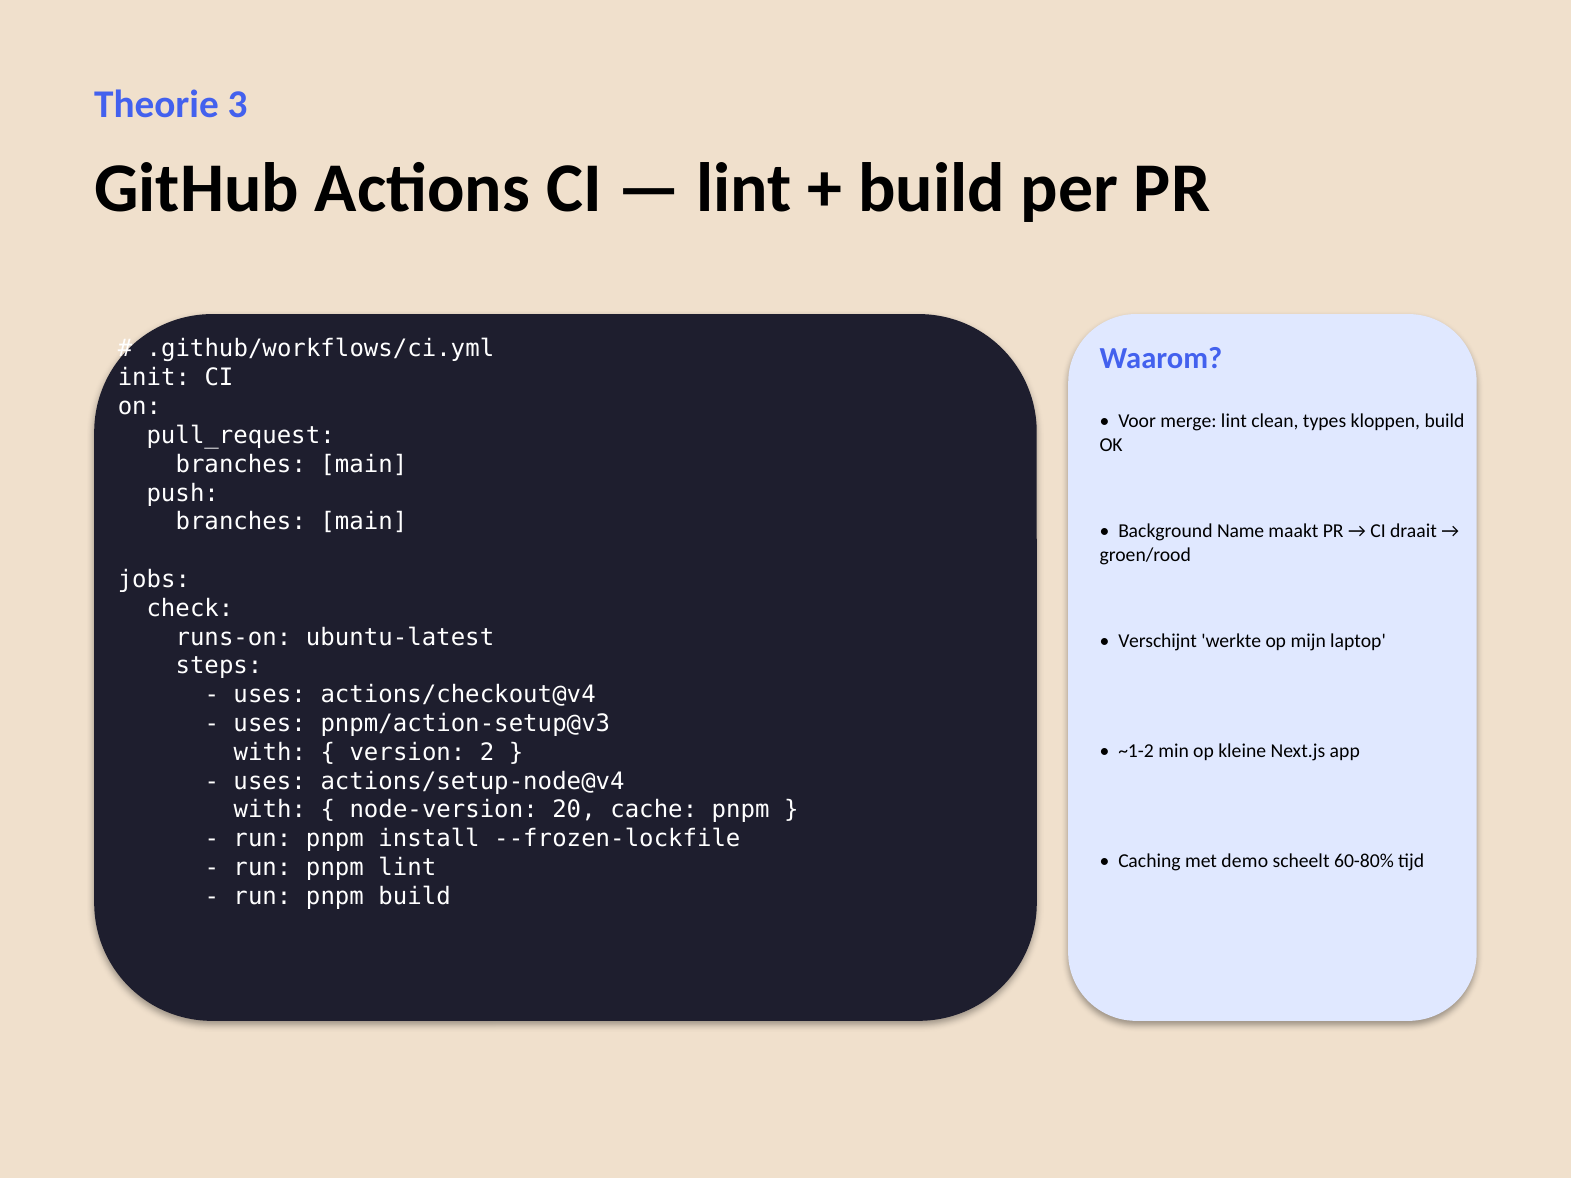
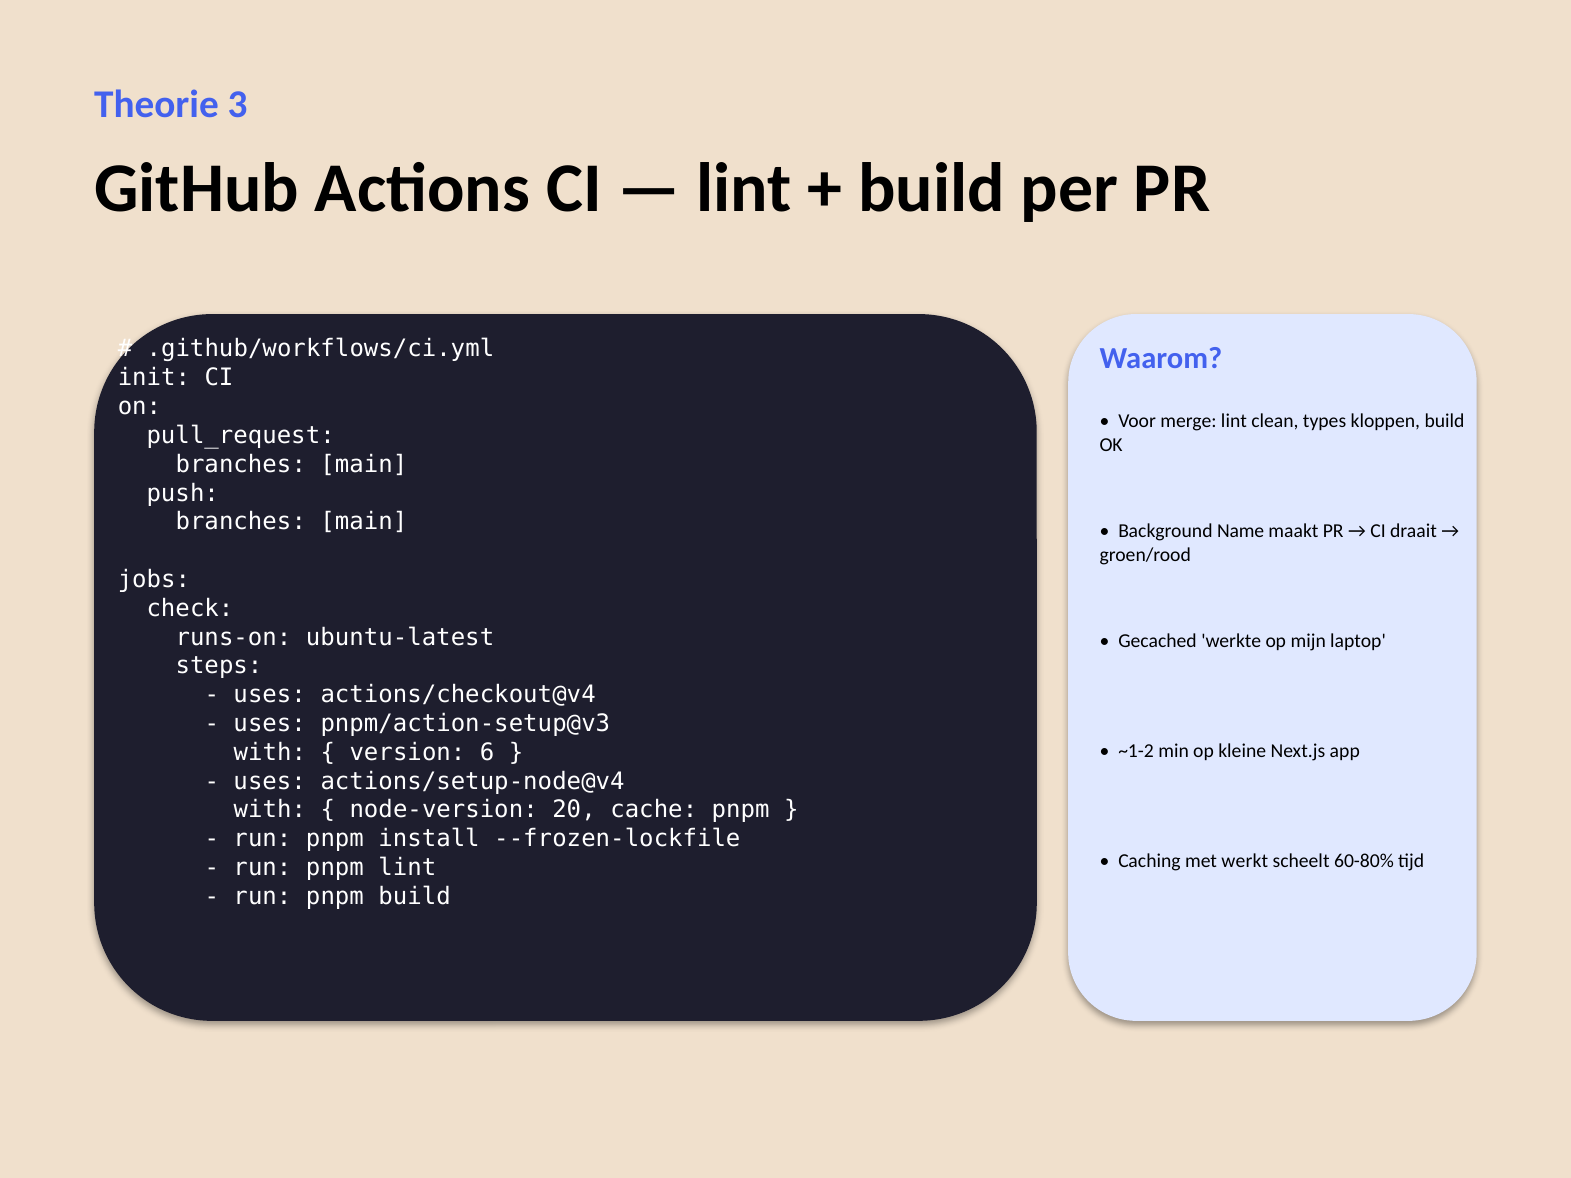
Verschijnt: Verschijnt -> Gecached (1157, 642)
2: 2 -> 6 (487, 753)
demo: demo -> werkt (1245, 861)
